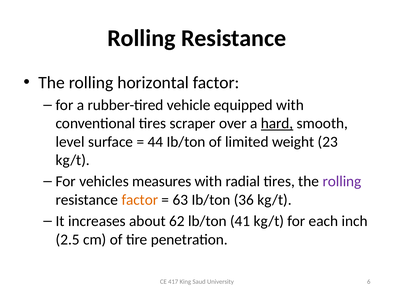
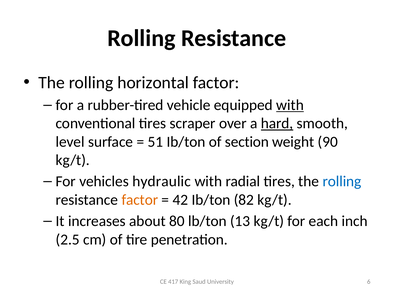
with underline: none -> present (290, 105)
44: 44 -> 51 (155, 142)
limited: limited -> section (247, 142)
23: 23 -> 90 (328, 142)
measures: measures -> hydraulic (162, 182)
rolling colour: purple -> blue (342, 182)
63: 63 -> 42 (180, 200)
36: 36 -> 82 (244, 200)
62: 62 -> 80 (177, 222)
41: 41 -> 13 (240, 222)
